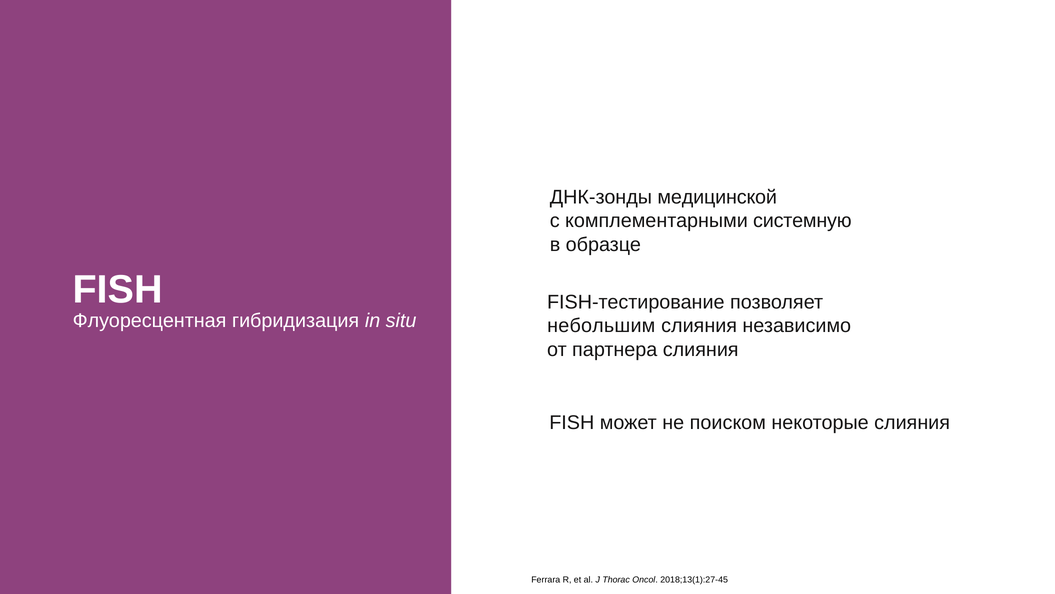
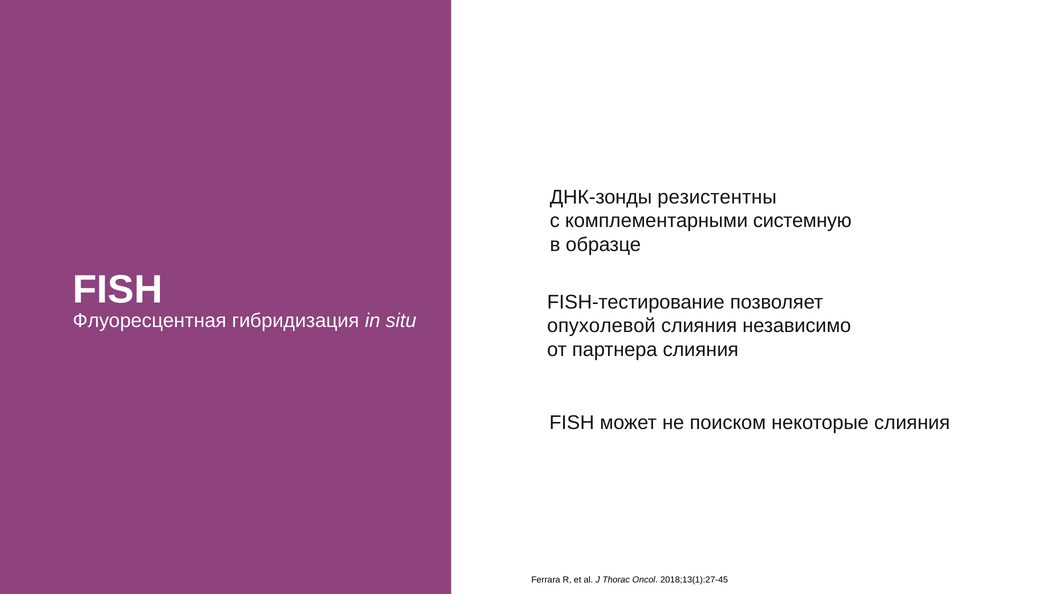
медицинской: медицинской -> резистентны (717, 197)
небольшим: небольшим -> опухолевой (601, 326)
